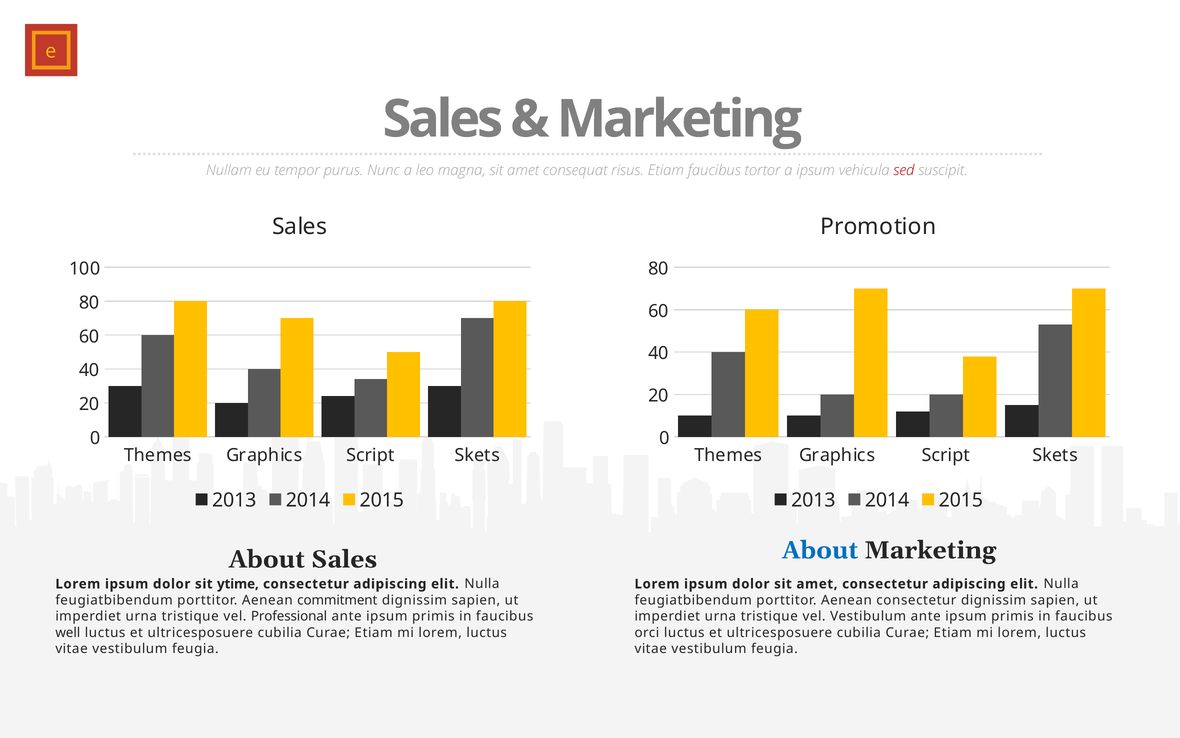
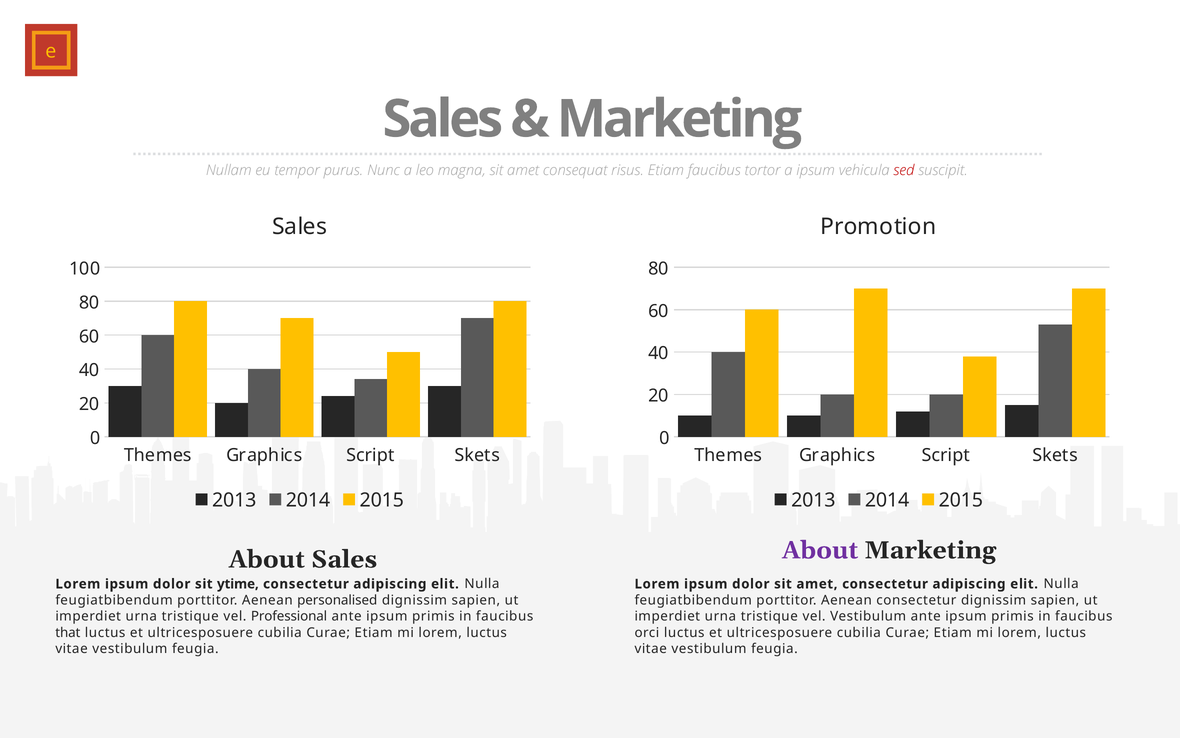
About colour: blue -> purple (820, 550)
commitment: commitment -> personalised (337, 600)
well: well -> that (68, 632)
